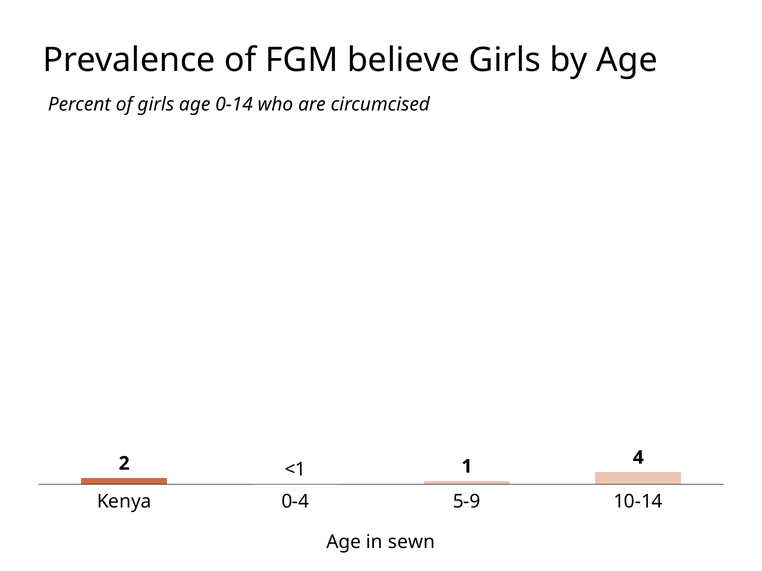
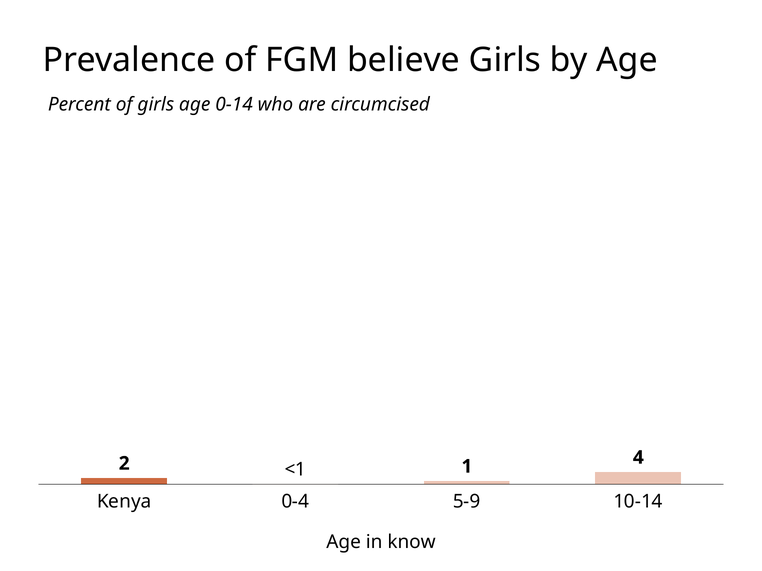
sewn: sewn -> know (412, 542)
